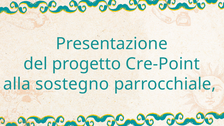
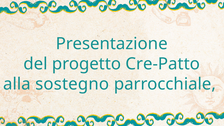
Cre-Point: Cre-Point -> Cre-Patto (163, 64)
